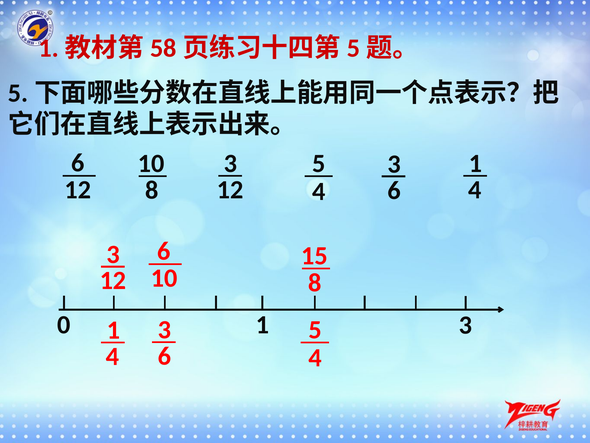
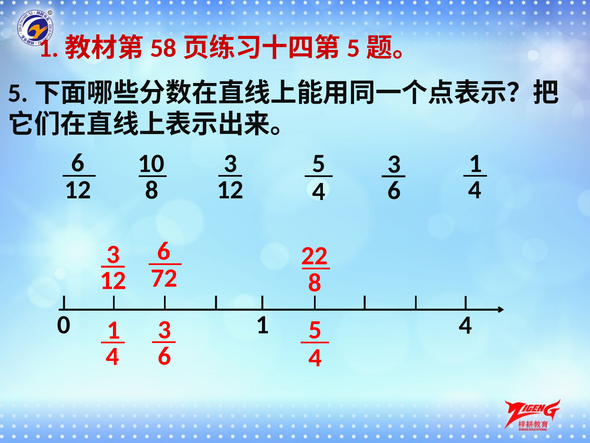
15: 15 -> 22 (314, 256)
10: 10 -> 72 (164, 278)
3: 3 -> 4 (466, 325)
